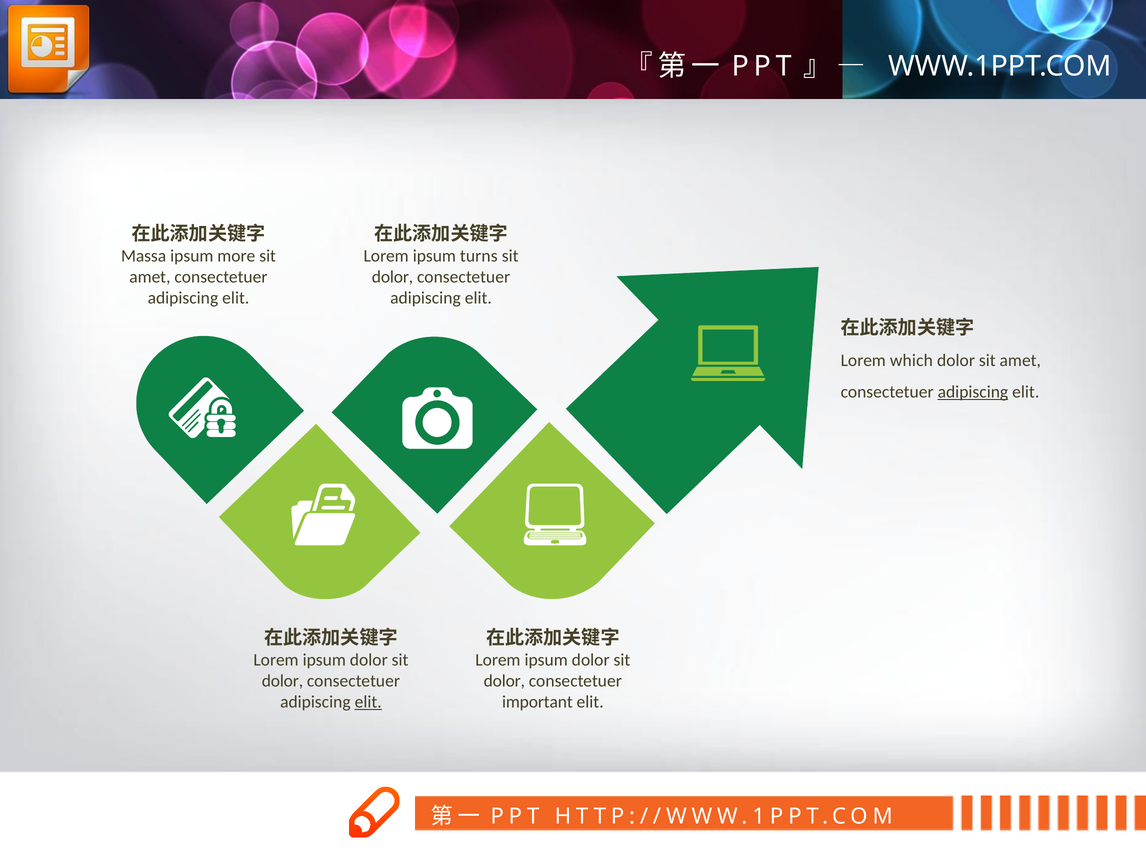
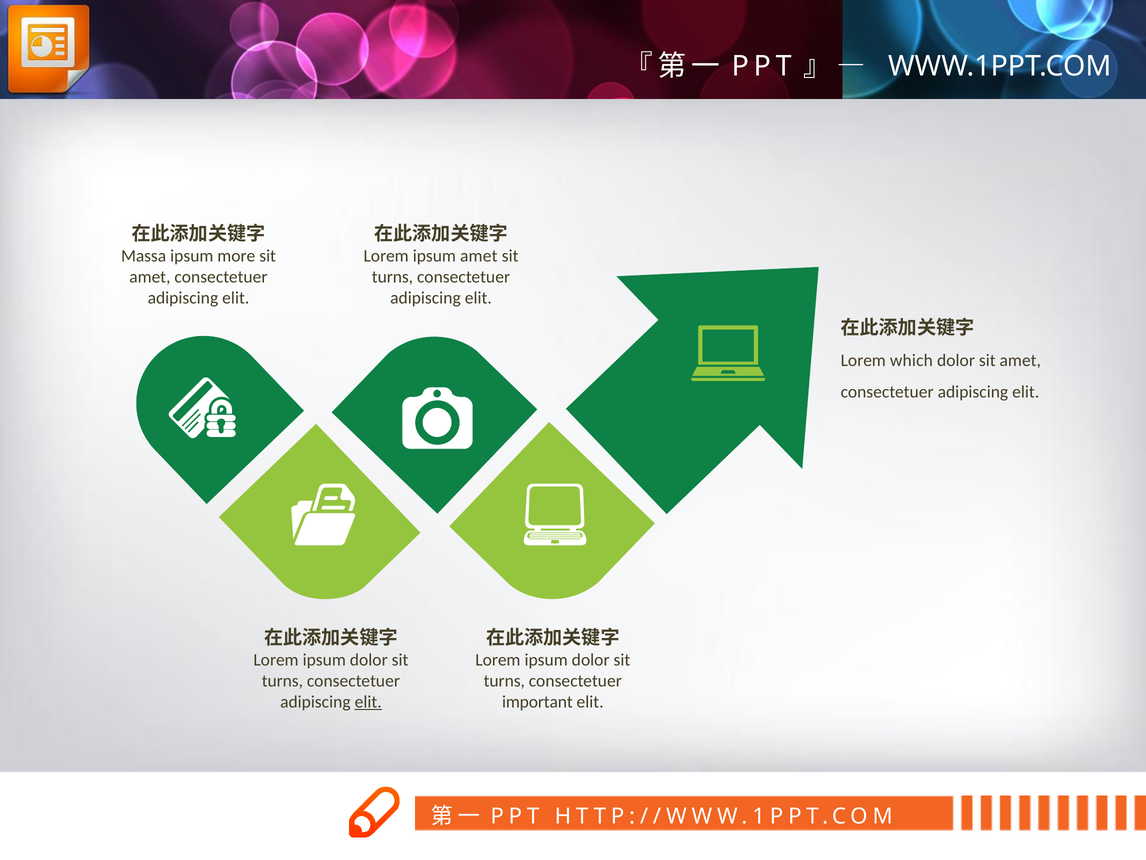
ipsum turns: turns -> amet (479, 256)
dolor: dolor -> turns (392, 277)
adipiscing underline: present -> none (973, 392)
dolor: dolor -> turns (282, 681)
dolor: dolor -> turns (504, 681)
